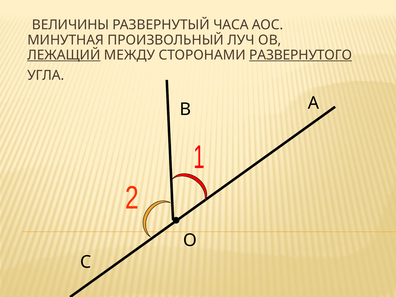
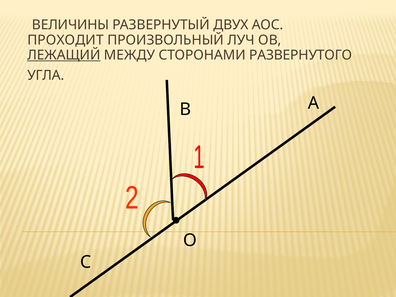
ЧАСА: ЧАСА -> ДВУХ (231, 25)
МИНУТНАЯ: МИНУТНАЯ -> ПРОХОДИТ (65, 40)
РАЗВЕРНУТОГО underline: present -> none (301, 55)
